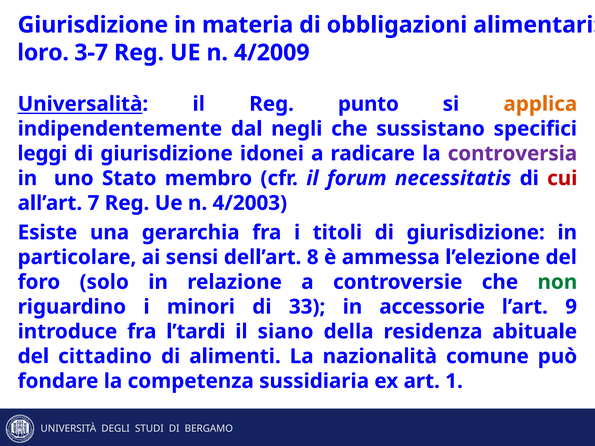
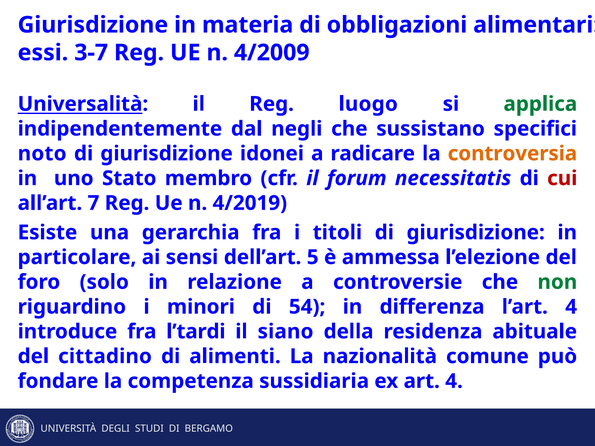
loro: loro -> essi (43, 53)
punto: punto -> luogo (368, 104)
applica colour: orange -> green (540, 104)
leggi: leggi -> noto (42, 154)
controversia colour: purple -> orange (512, 154)
4/2003: 4/2003 -> 4/2019 (250, 203)
8: 8 -> 5 (313, 257)
33: 33 -> 54 (307, 307)
accessorie: accessorie -> differenza (432, 307)
l’art 9: 9 -> 4 (571, 307)
art 1: 1 -> 4 (454, 381)
